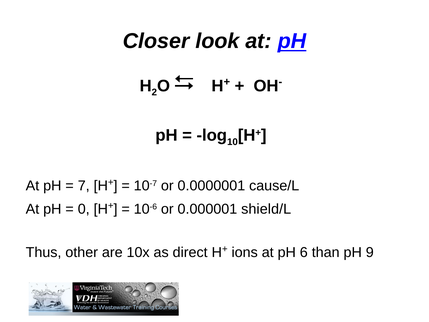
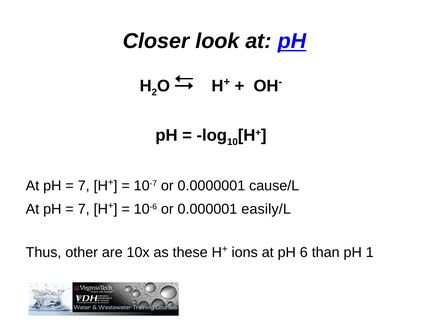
0: 0 -> 7 (84, 209)
shield/L: shield/L -> easily/L (266, 209)
direct: direct -> these (190, 252)
9: 9 -> 1 (370, 252)
